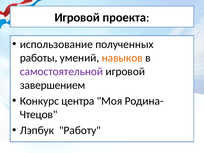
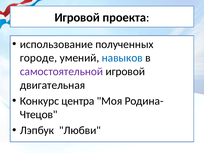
работы: работы -> городе (39, 58)
навыков colour: orange -> blue (122, 58)
завершением: завершением -> двигательная (53, 85)
Работу: Работу -> Любви (80, 130)
